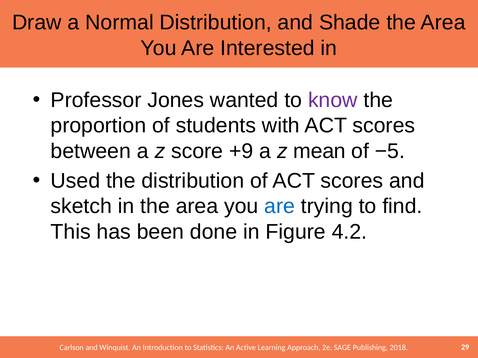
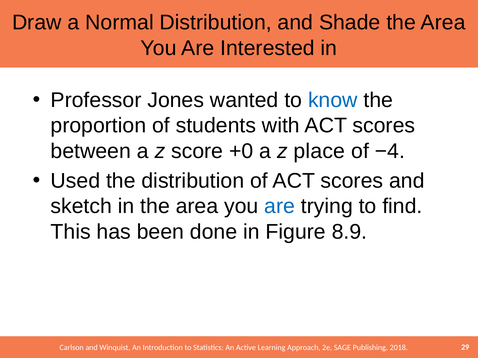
know colour: purple -> blue (333, 100)
+9: +9 -> +0 (241, 151)
mean: mean -> place (319, 151)
−5: −5 -> −4 (390, 151)
4.2: 4.2 -> 8.9 (349, 232)
